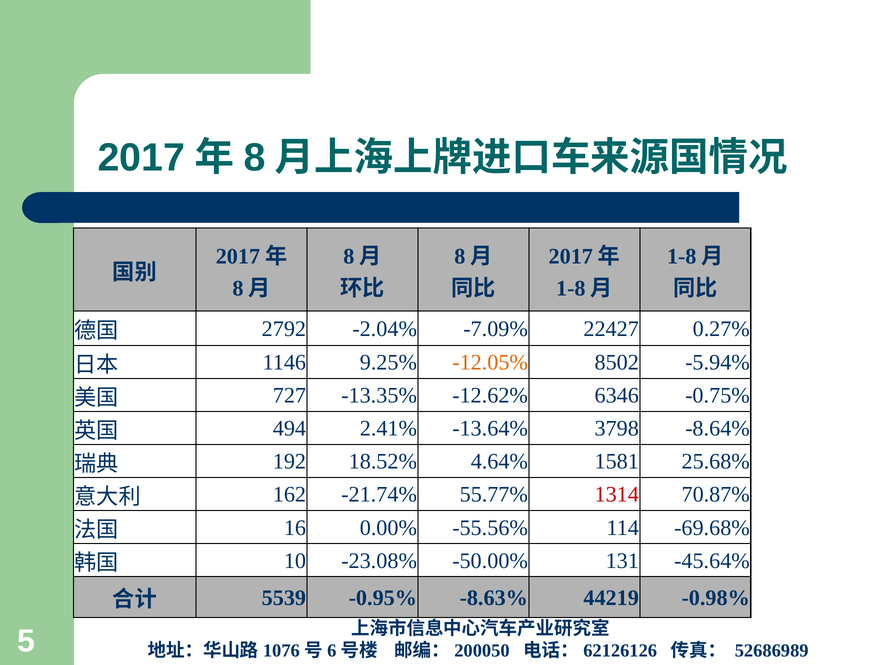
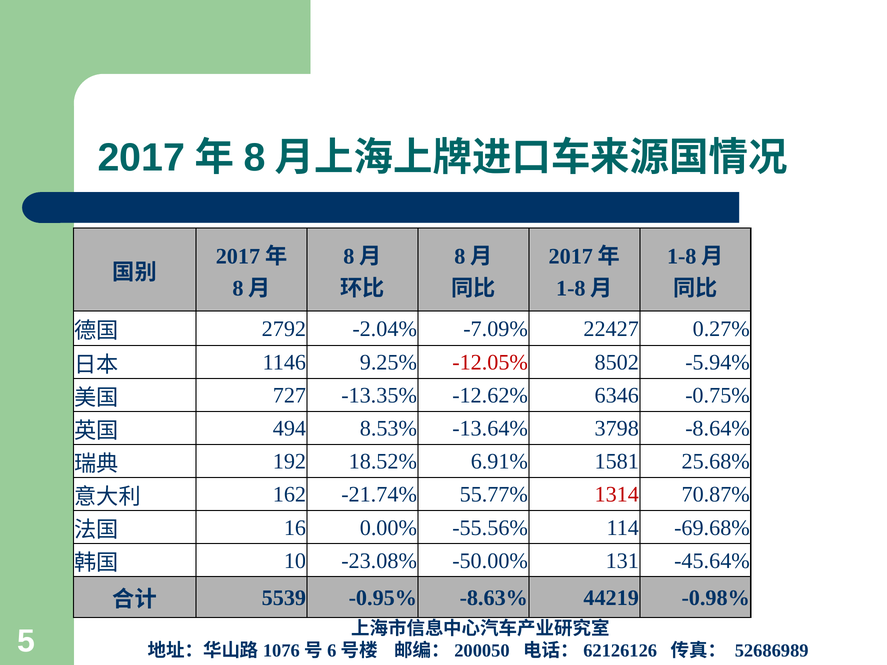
-12.05% colour: orange -> red (490, 363)
2.41%: 2.41% -> 8.53% (388, 429)
4.64%: 4.64% -> 6.91% (499, 462)
